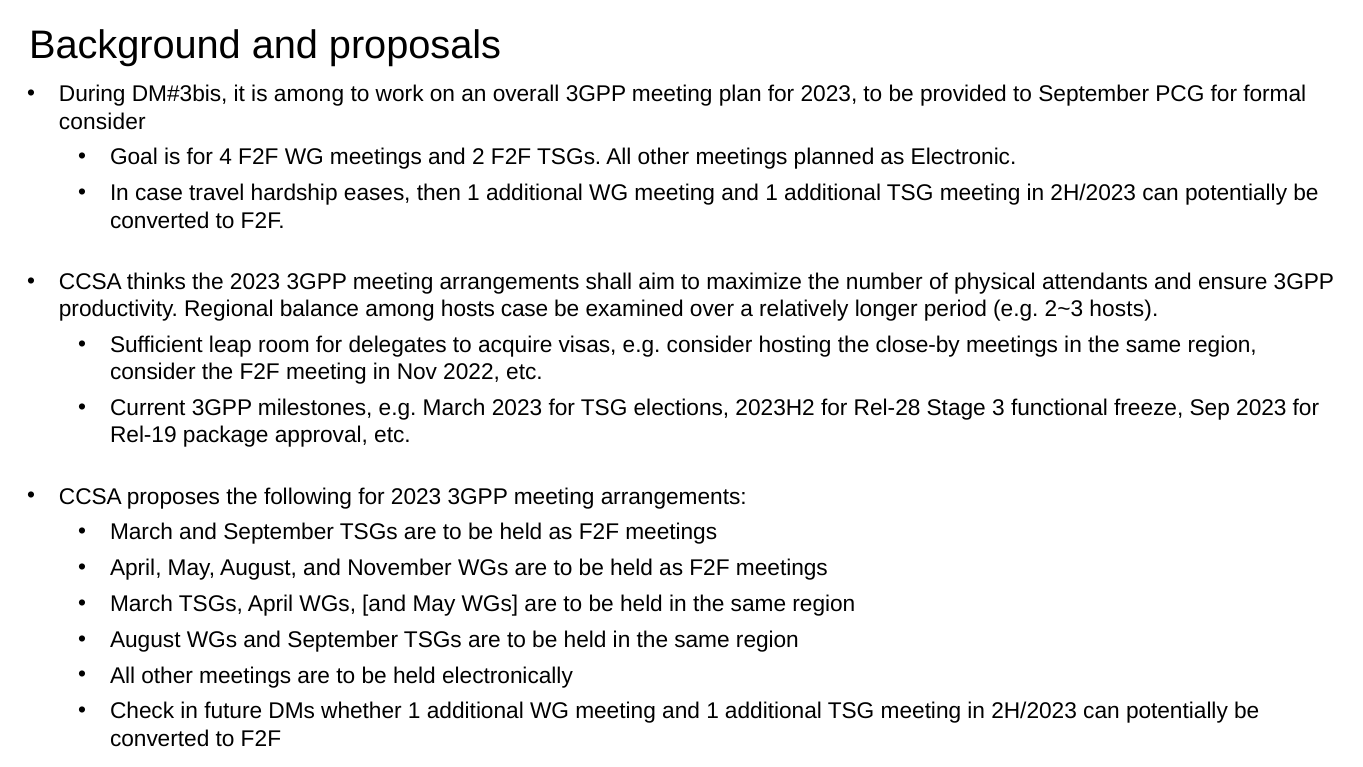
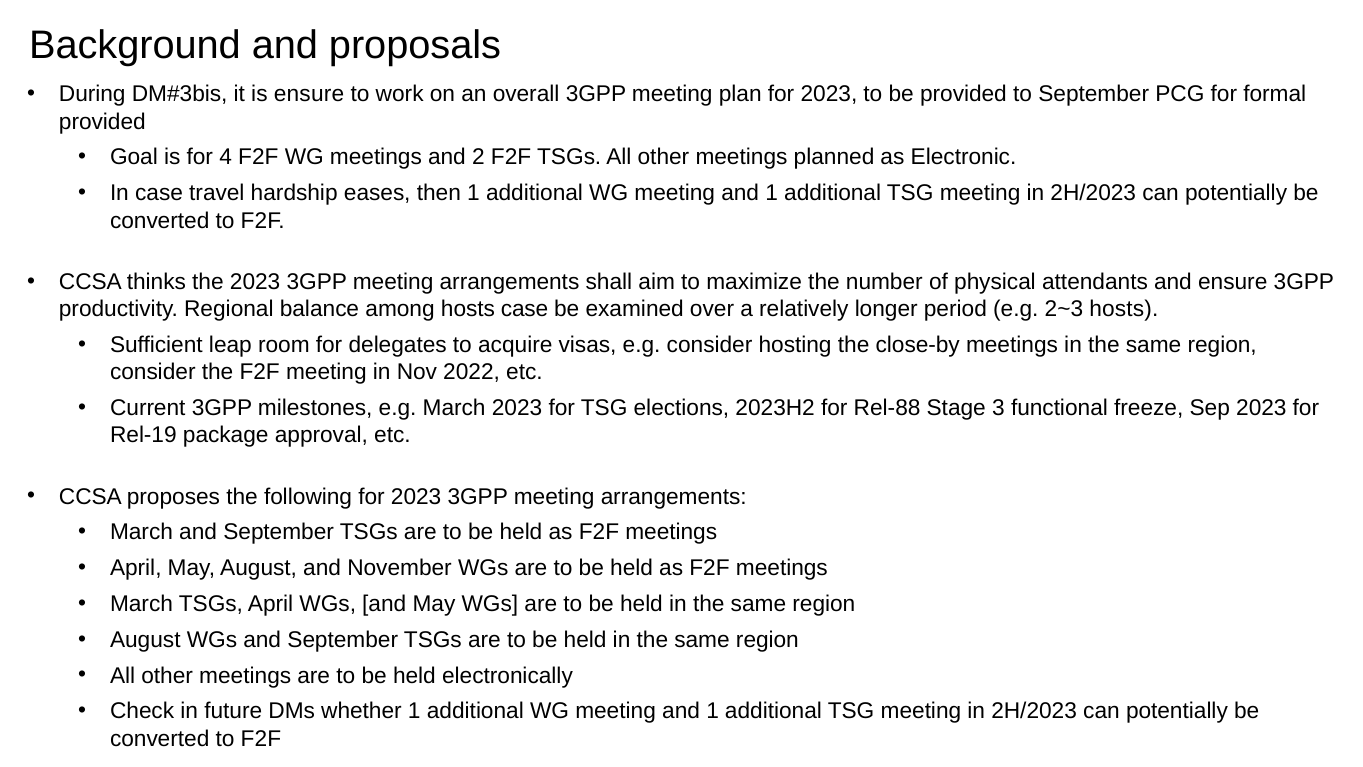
is among: among -> ensure (309, 94)
consider: consider -> provided (102, 122)
Rel-28: Rel-28 -> Rel-88 (887, 408)
